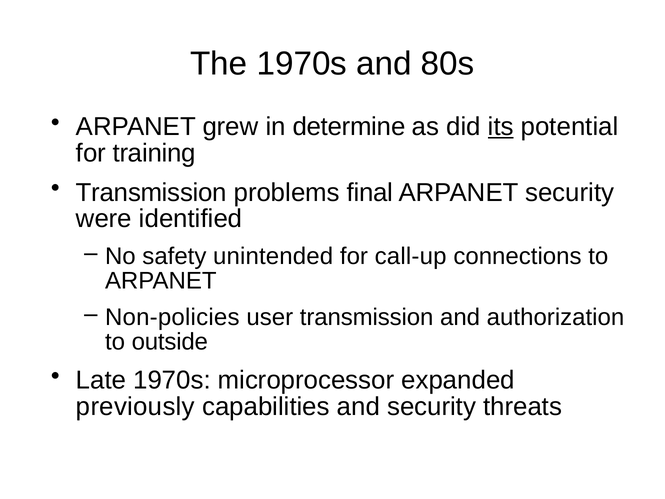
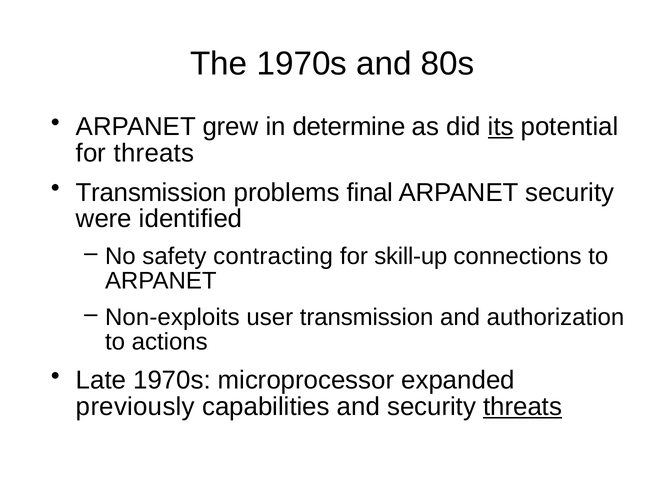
for training: training -> threats (154, 153)
unintended: unintended -> contracting (273, 256)
call-up: call-up -> skill-up (411, 256)
Non-policies: Non-policies -> Non-exploits (172, 317)
outside: outside -> actions (170, 342)
threats underline: none -> present (523, 406)
